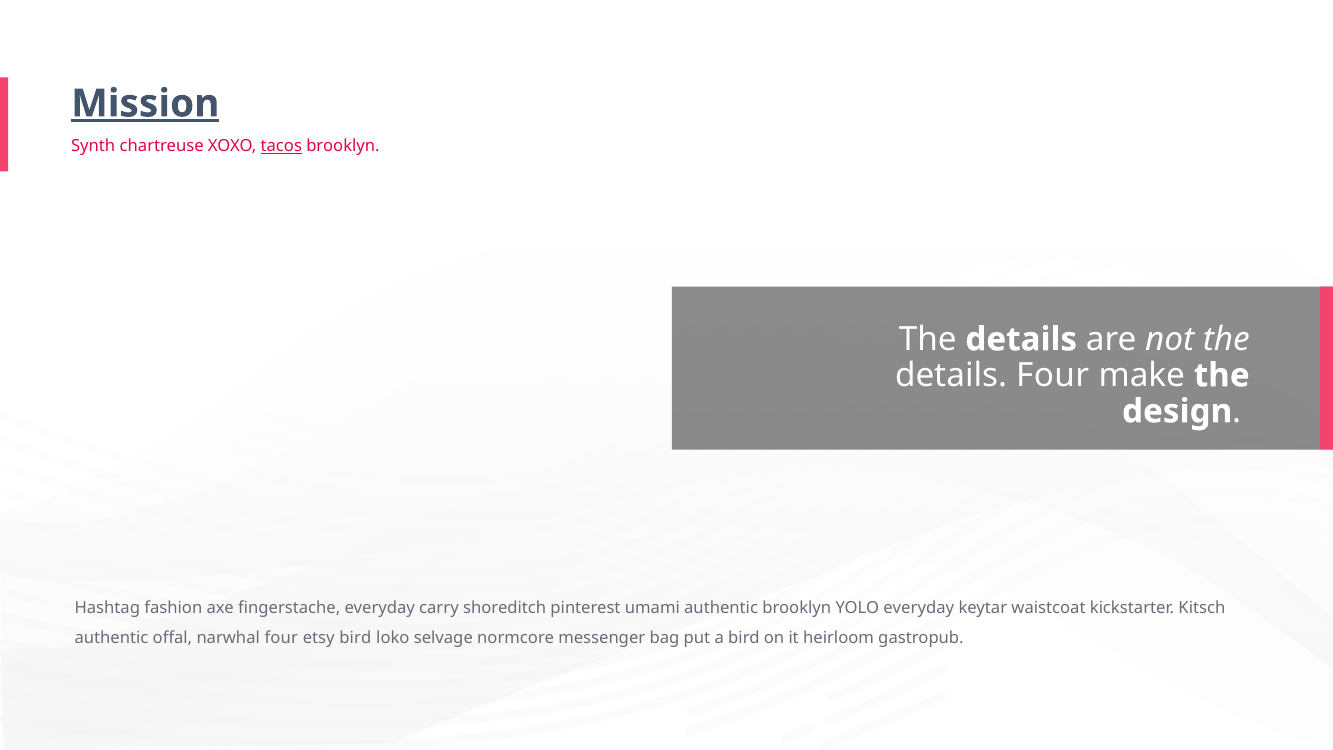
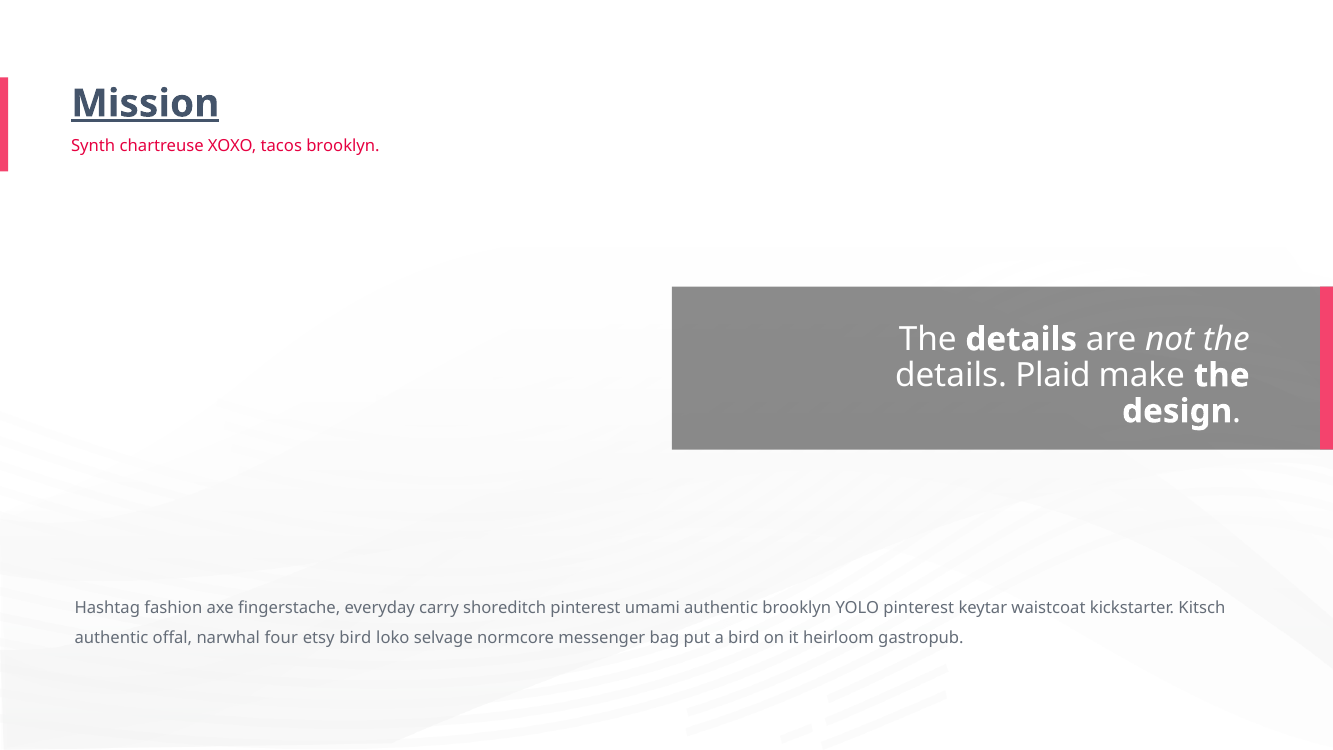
tacos underline: present -> none (281, 146)
details Four: Four -> Plaid (1053, 375)
YOLO everyday: everyday -> pinterest (919, 608)
